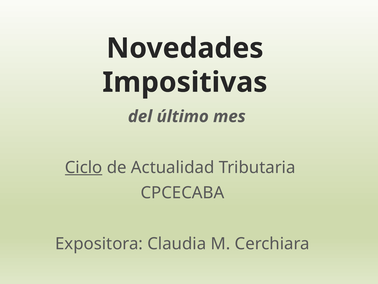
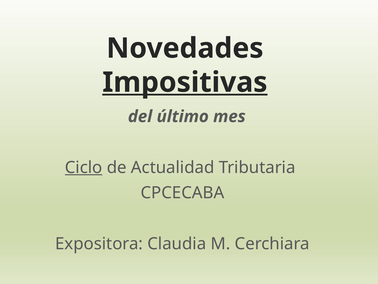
Impositivas underline: none -> present (185, 82)
